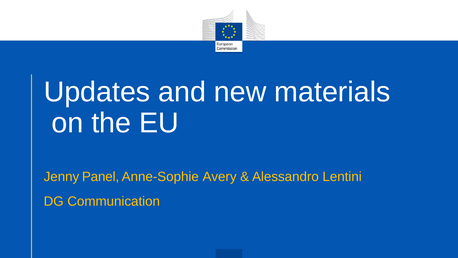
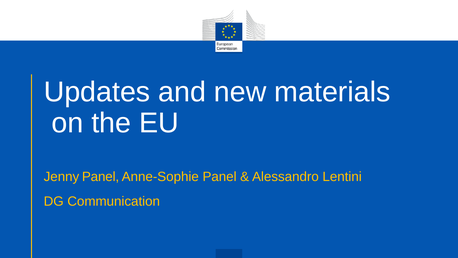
Anne-Sophie Avery: Avery -> Panel (220, 177)
